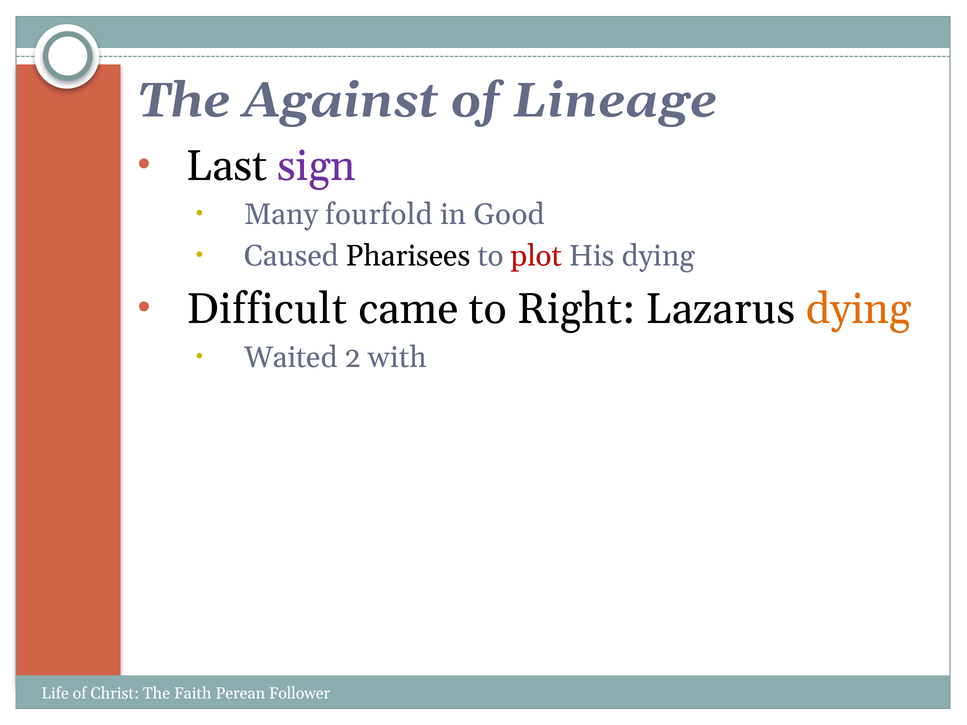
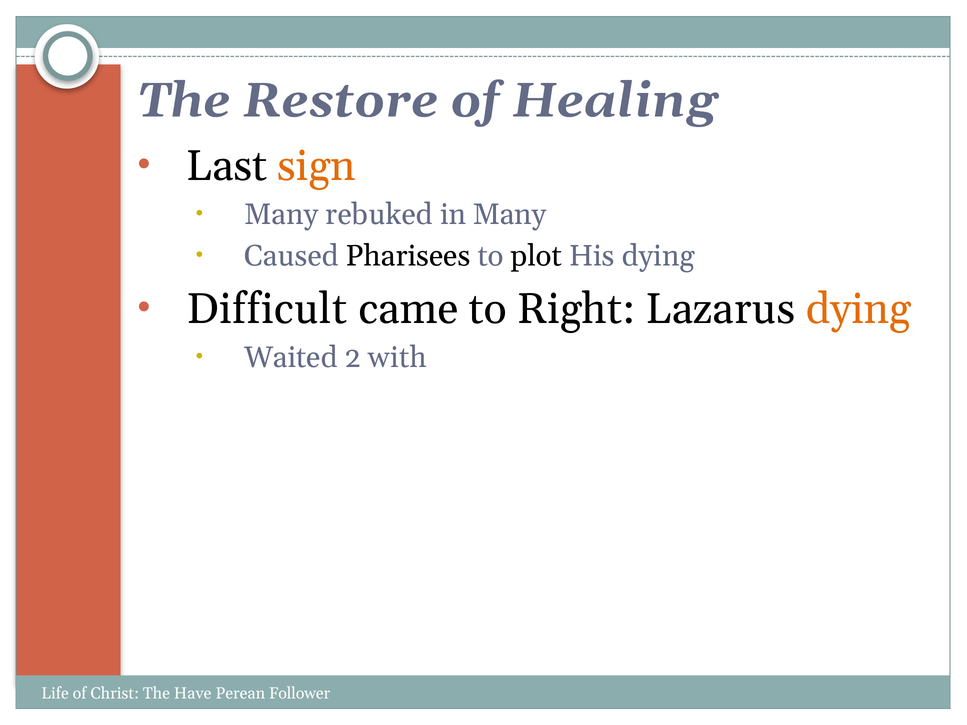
Against: Against -> Restore (340, 101)
Lineage: Lineage -> Healing (615, 101)
sign colour: purple -> orange (317, 166)
fourfold: fourfold -> rebuked (379, 215)
in Good: Good -> Many (509, 215)
plot colour: red -> black (536, 256)
Faith: Faith -> Have (193, 694)
